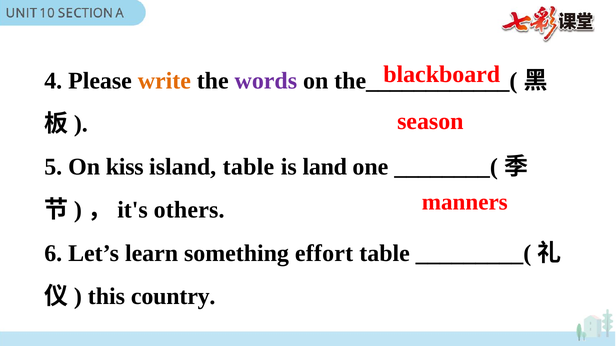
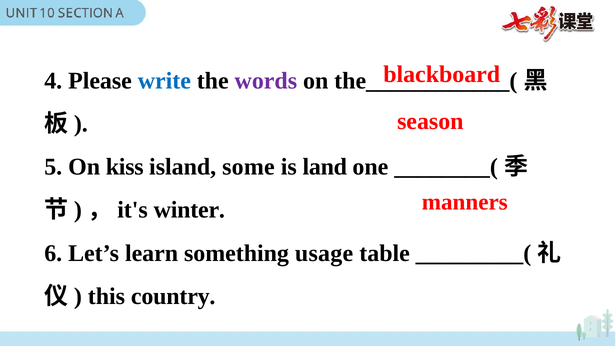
write colour: orange -> blue (164, 81)
island table: table -> some (248, 167)
others: others -> winter (189, 210)
effort: effort -> usage (324, 254)
